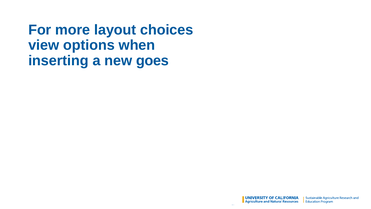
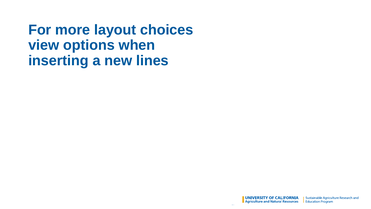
goes: goes -> lines (152, 61)
